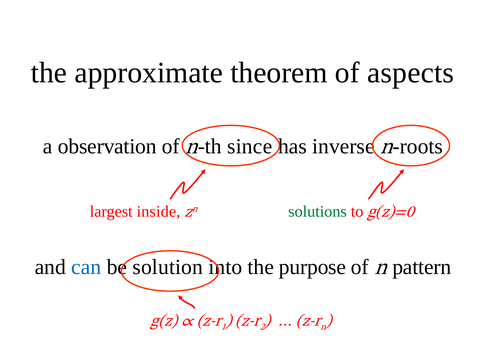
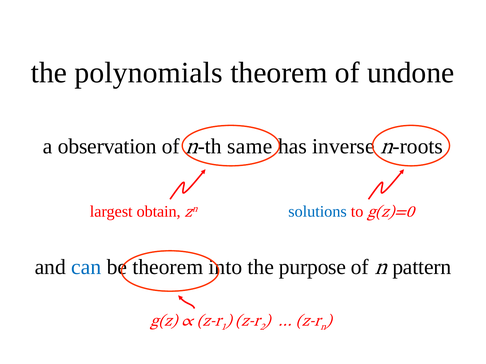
approximate: approximate -> polynomials (149, 73)
aspects: aspects -> undone (411, 73)
since: since -> same (250, 146)
inside: inside -> obtain (159, 212)
solutions colour: green -> blue (318, 212)
be solution: solution -> theorem (168, 267)
